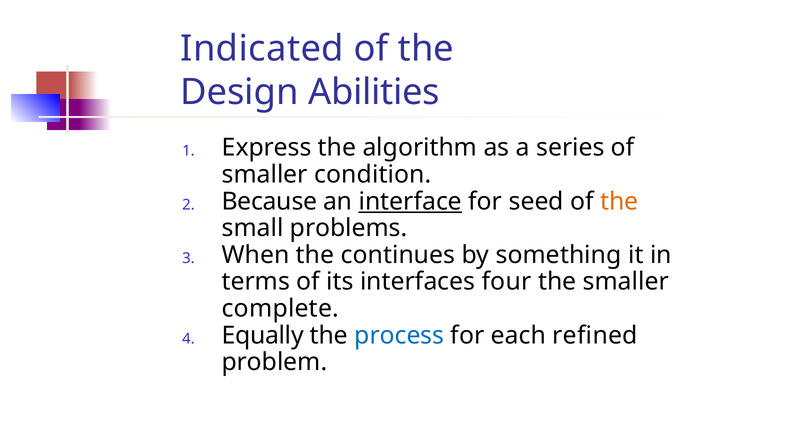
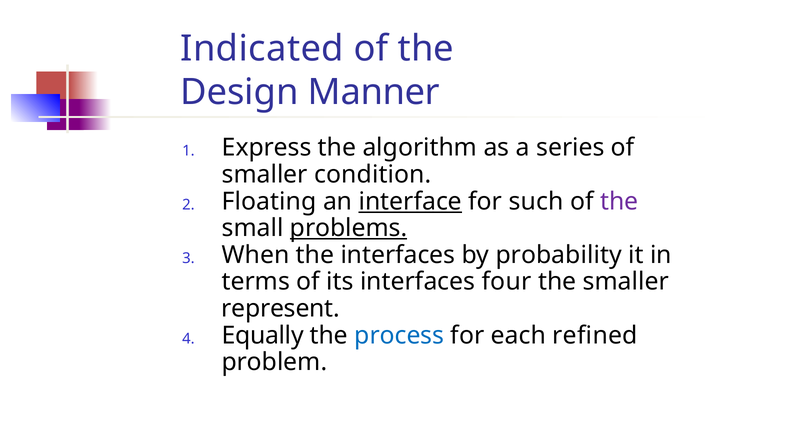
Abilities: Abilities -> Manner (374, 92)
Because: Because -> Floating (269, 201)
seed: seed -> such (536, 201)
the colour: orange -> purple (619, 201)
problems underline: none -> present (349, 228)
the continues: continues -> interfaces (398, 255)
something: something -> probability (559, 255)
complete: complete -> represent (281, 308)
